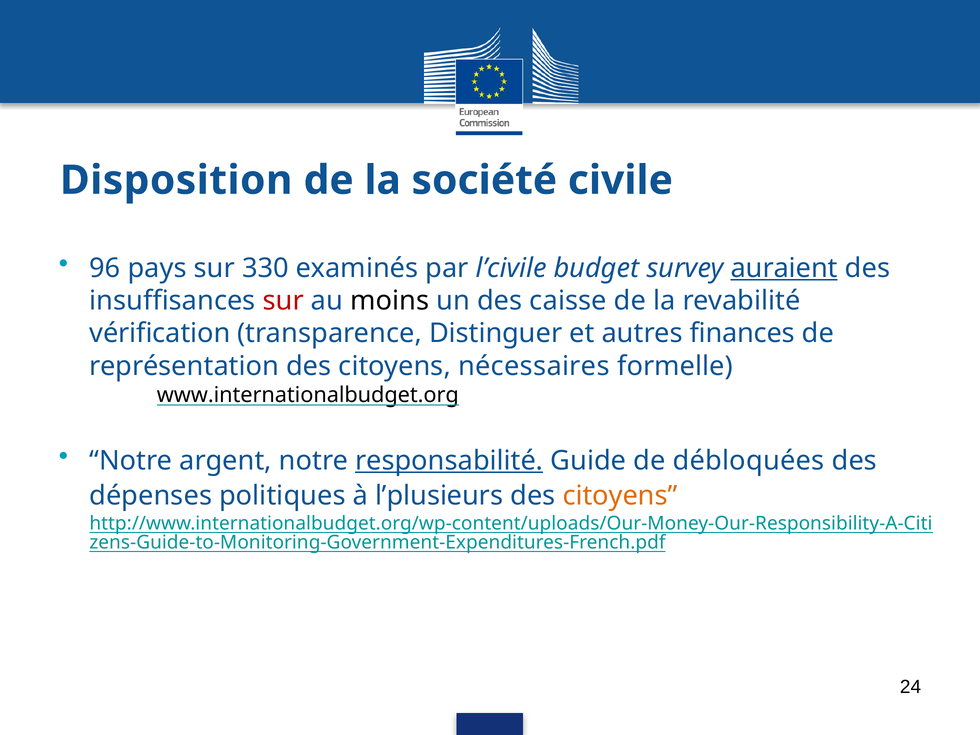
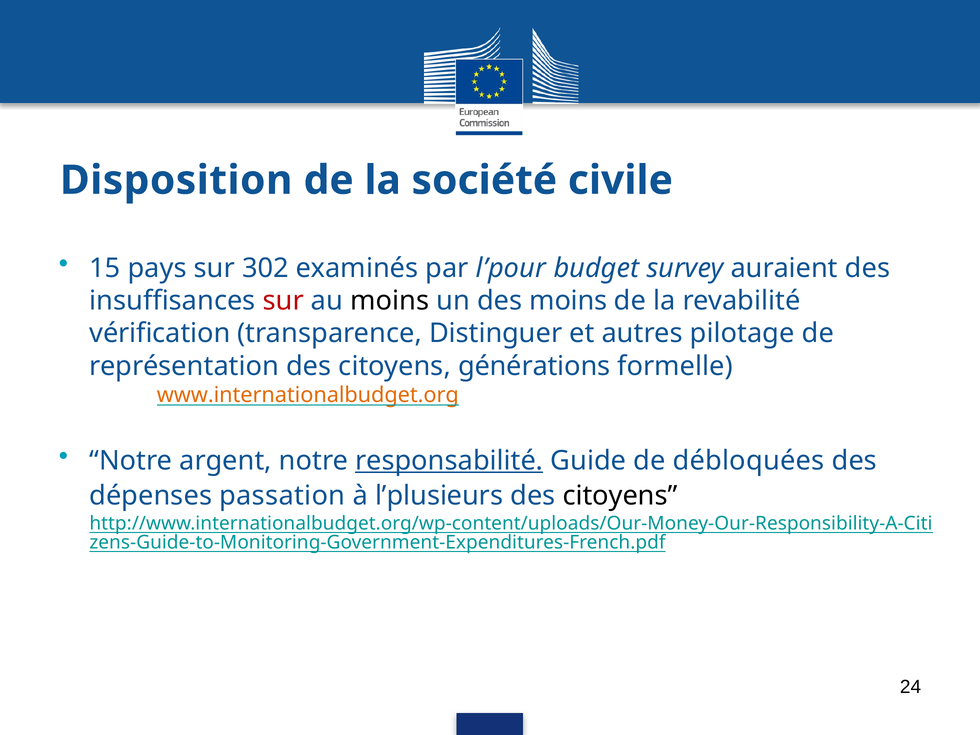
96: 96 -> 15 (105, 268)
330: 330 -> 302 (265, 268)
l’civile: l’civile -> l’pour (511, 268)
auraient underline: present -> none (784, 268)
des caisse: caisse -> moins (568, 301)
finances: finances -> pilotage (742, 334)
nécessaires: nécessaires -> générations (534, 366)
www.internationalbudget.org colour: black -> orange (308, 395)
politiques: politiques -> passation (282, 496)
citoyens colour: orange -> black (620, 496)
